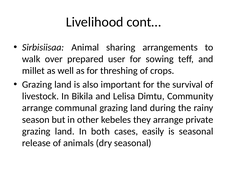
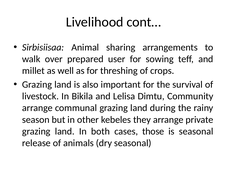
easily: easily -> those (153, 132)
